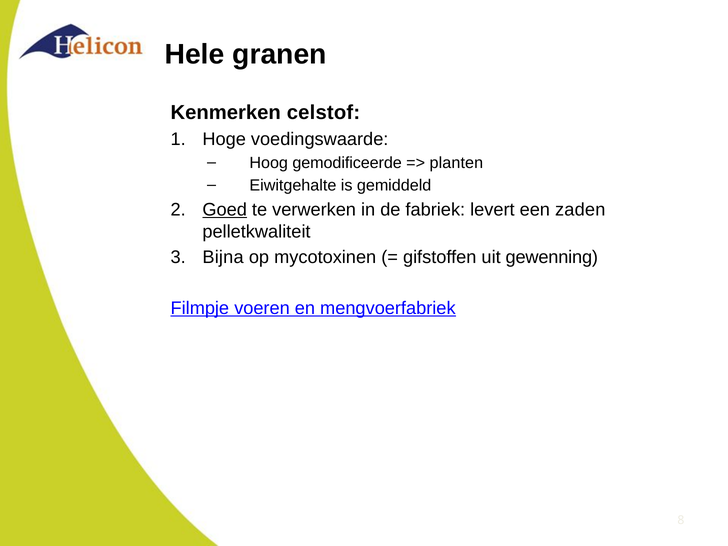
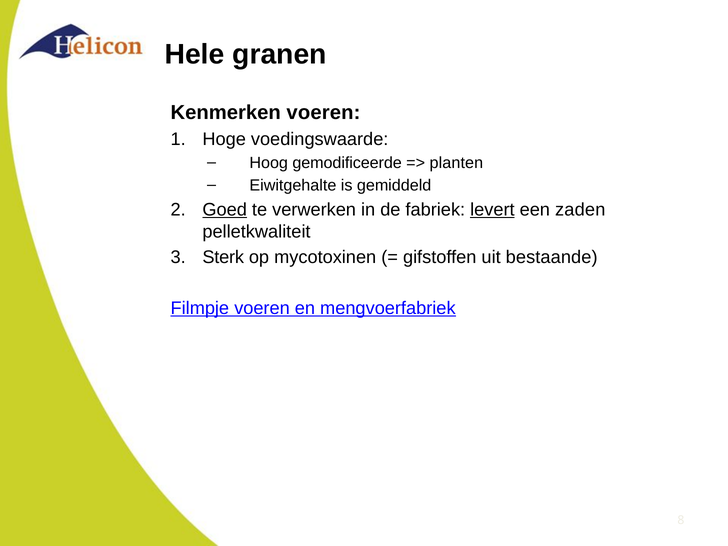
Kenmerken celstof: celstof -> voeren (323, 112)
levert underline: none -> present (492, 210)
Bijna: Bijna -> Sterk (223, 257)
gewenning: gewenning -> bestaande (552, 257)
